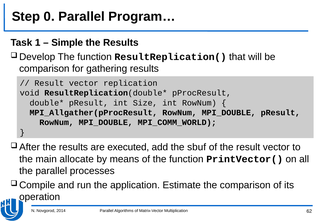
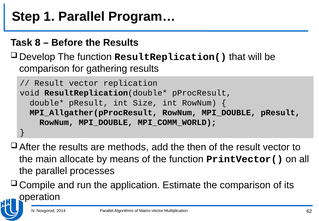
0: 0 -> 1 (49, 17)
1: 1 -> 8 (38, 43)
Simple: Simple -> Before (67, 43)
executed: executed -> methods (128, 147)
sbuf: sbuf -> then (197, 147)
